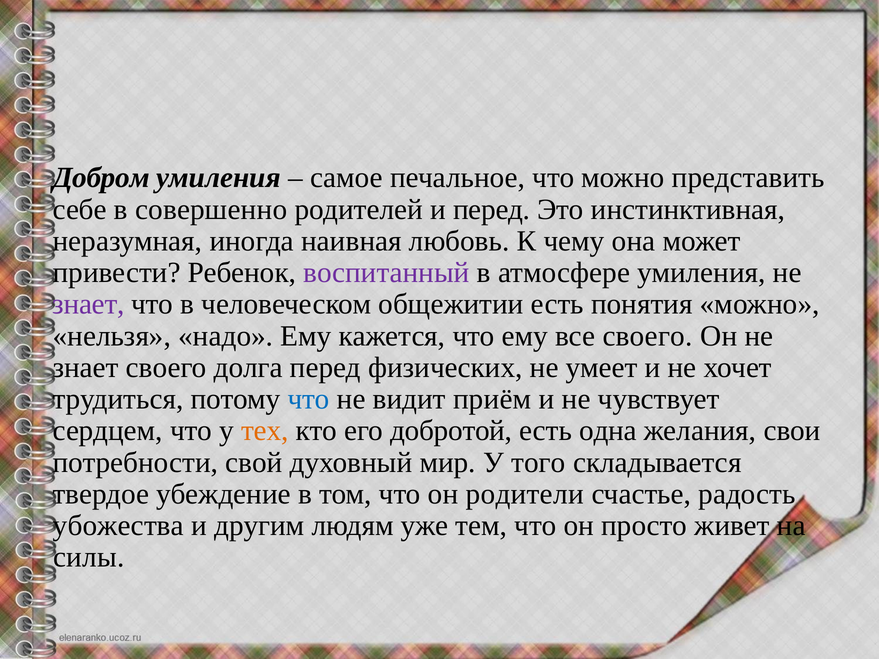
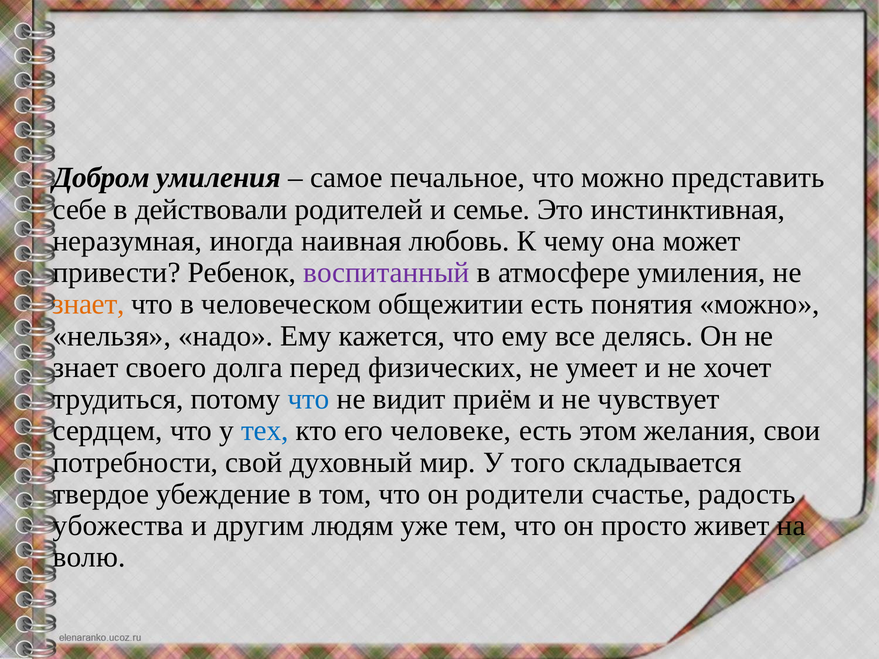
совершенно: совершенно -> действовали (211, 209)
и перед: перед -> семье (492, 209)
знает colour: purple -> orange (88, 304)
все своего: своего -> делясь (648, 336)
тех colour: orange -> blue (265, 431)
добротой: добротой -> человеке (451, 431)
одна: одна -> этом (608, 431)
силы: силы -> волю (89, 557)
